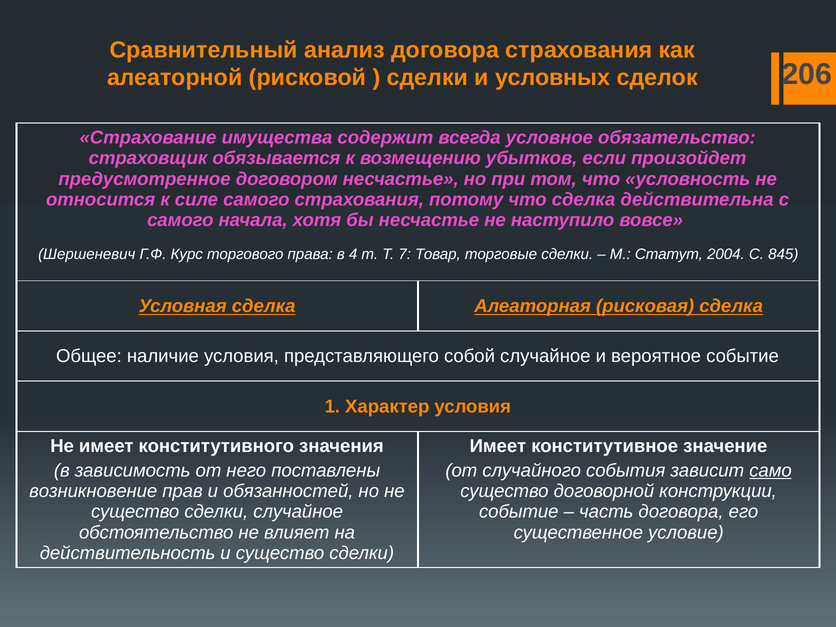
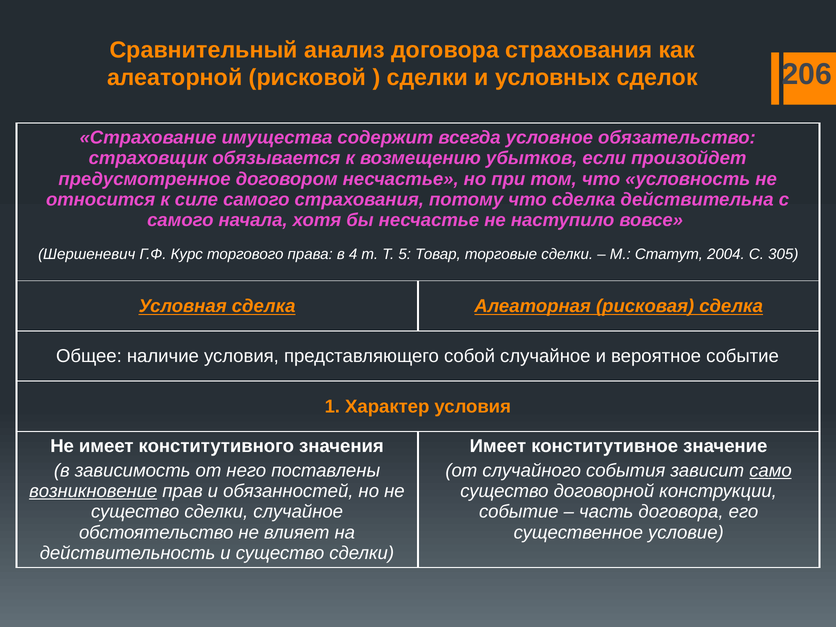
7: 7 -> 5 (405, 254)
845: 845 -> 305 (783, 254)
возникновение underline: none -> present (93, 491)
